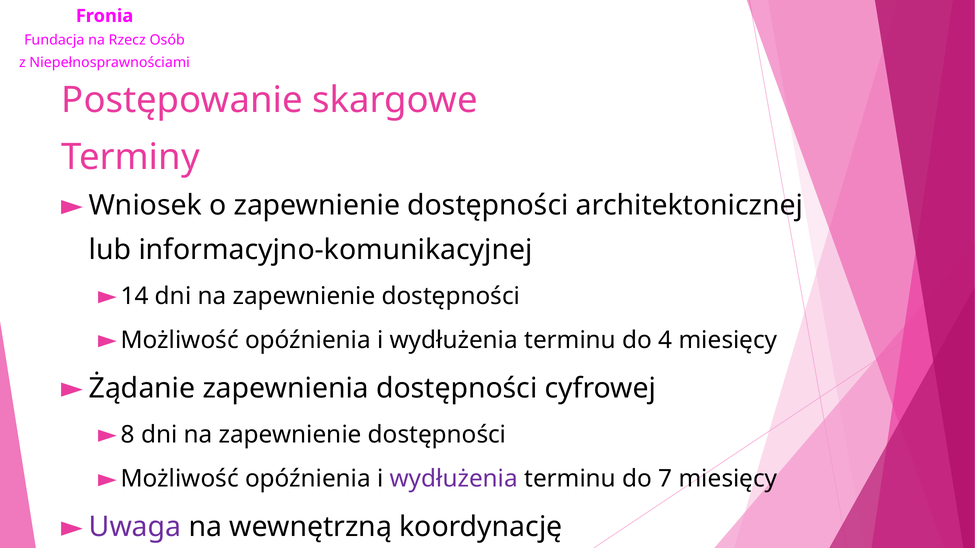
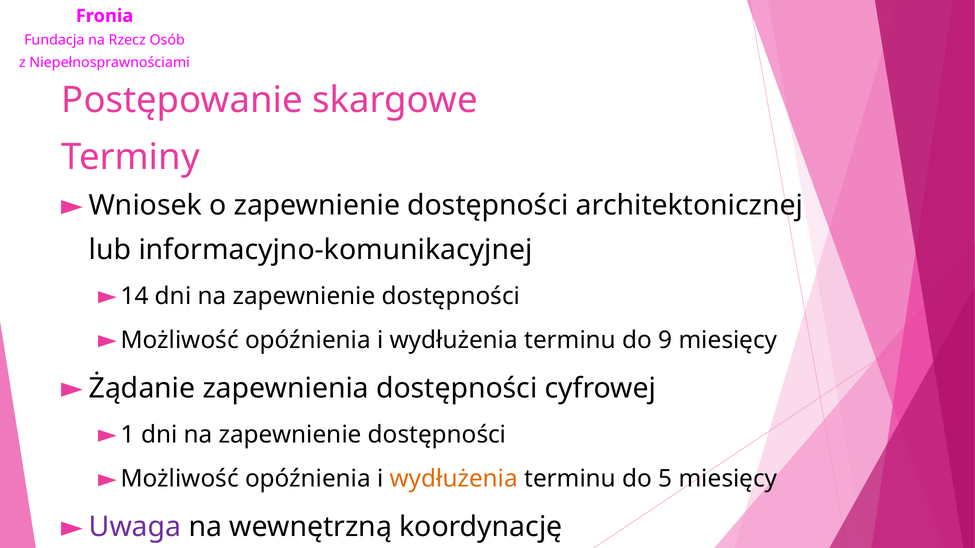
4: 4 -> 9 (665, 340)
8: 8 -> 1 (128, 435)
wydłużenia colour: purple -> orange (454, 479)
7: 7 -> 5 (665, 479)
